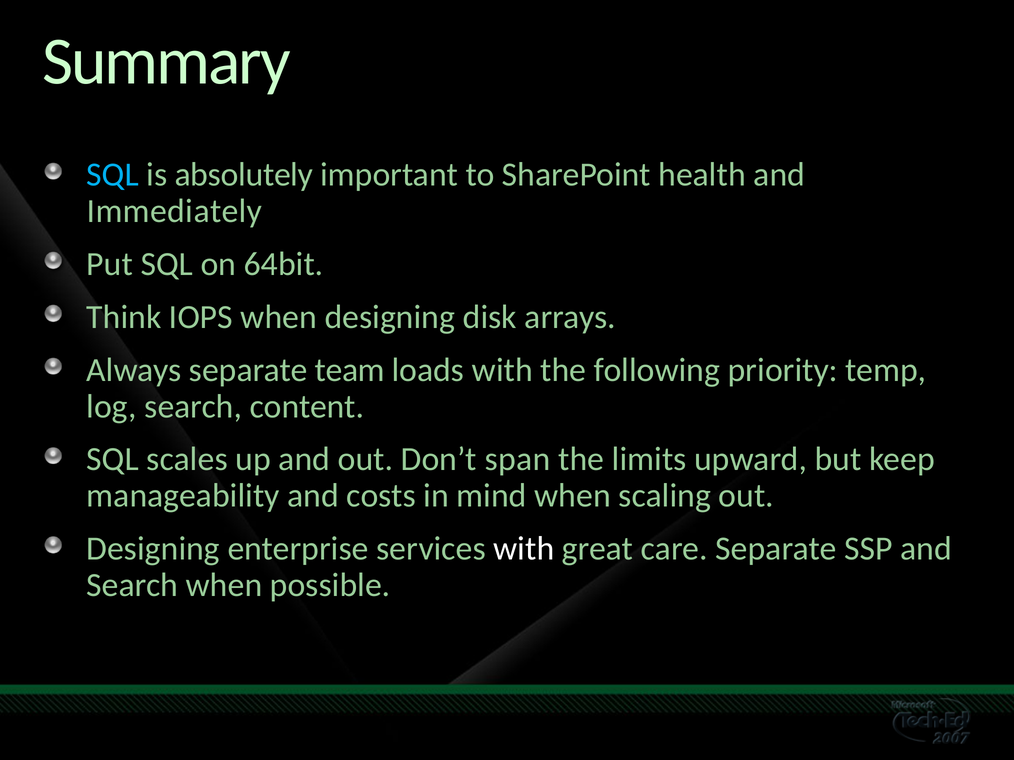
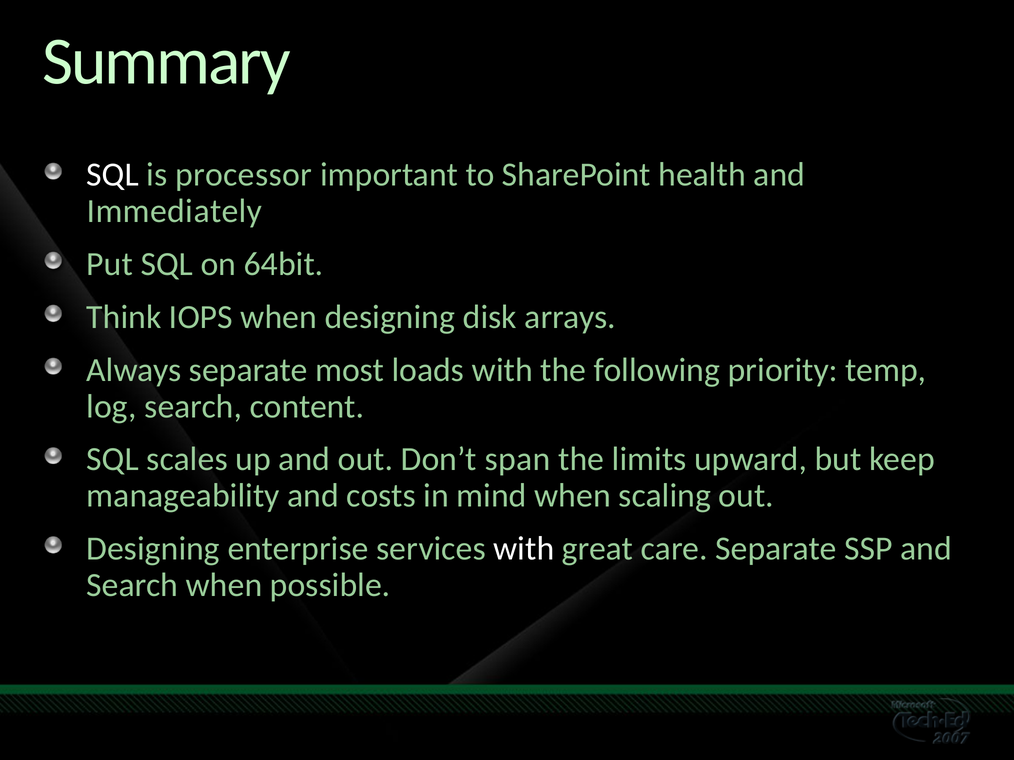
SQL colour: light blue -> white (113, 175)
absolutely: absolutely -> processor (244, 175)
team: team -> most (350, 370)
